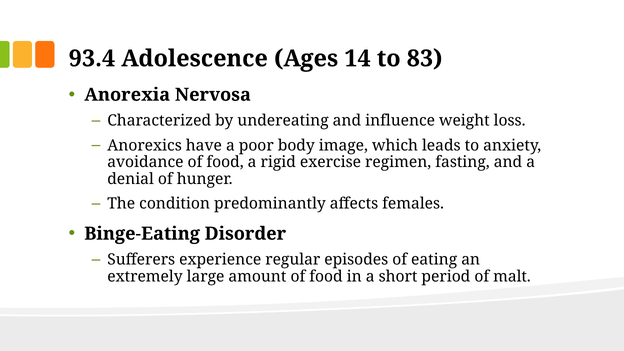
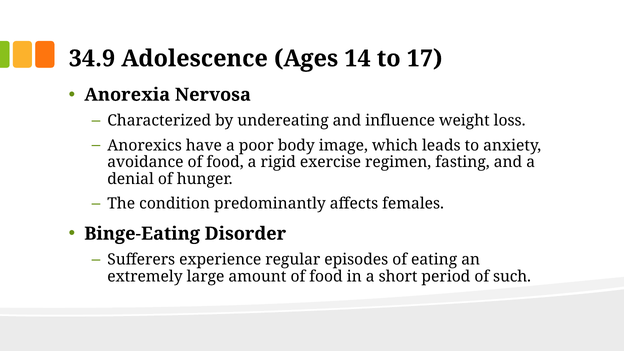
93.4: 93.4 -> 34.9 (92, 59)
83: 83 -> 17 (425, 59)
malt: malt -> such (512, 277)
